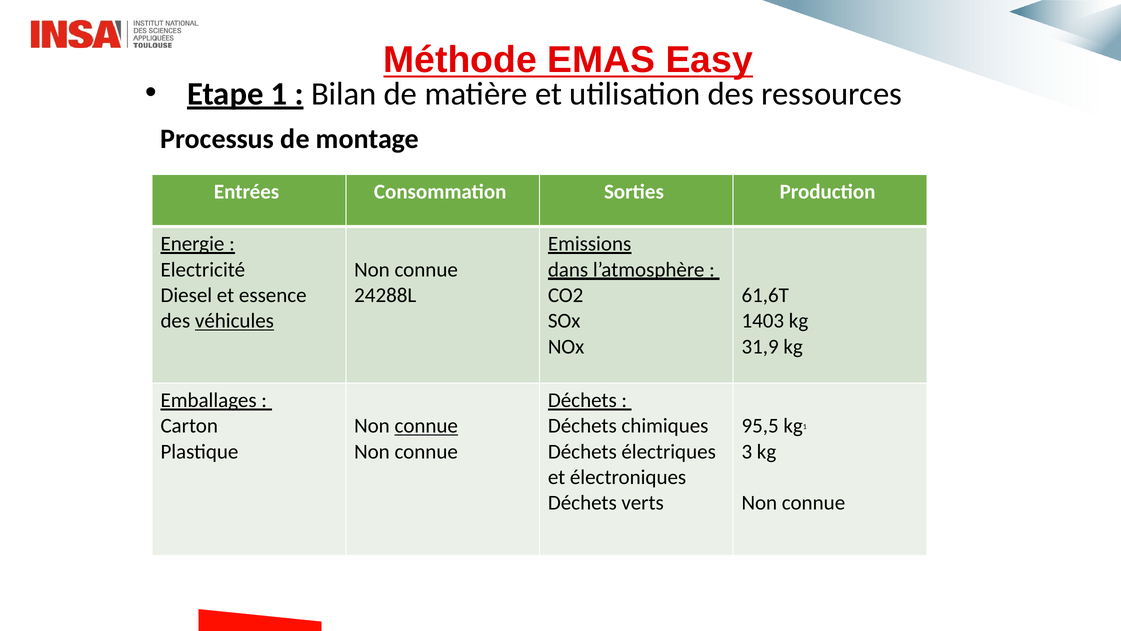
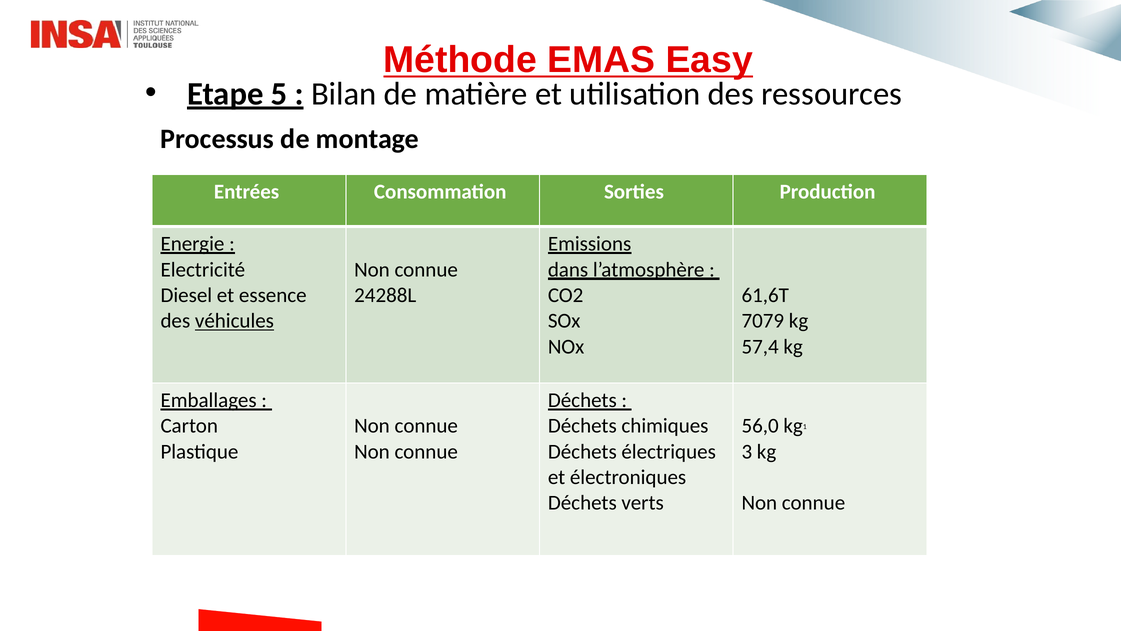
Etape 1: 1 -> 5 (279, 94)
1403: 1403 -> 7079 (763, 321)
31,9: 31,9 -> 57,4 (760, 346)
connue underline: present -> none (426, 426)
95,5: 95,5 -> 56,0 (760, 426)
